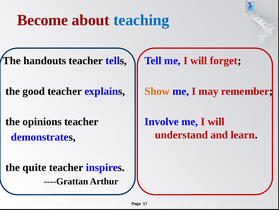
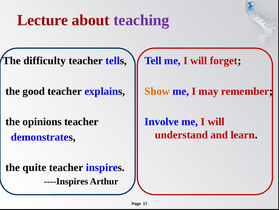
Become: Become -> Lecture (43, 20)
teaching colour: blue -> purple (141, 20)
handouts: handouts -> difficulty (45, 61)
----Grattan: ----Grattan -> ----Inspires (66, 181)
